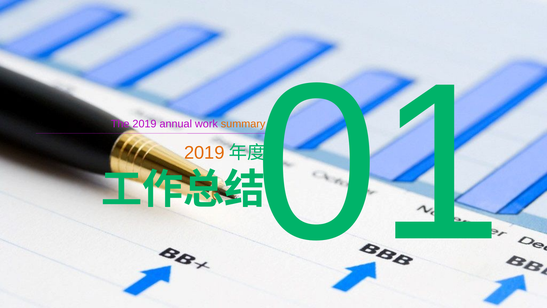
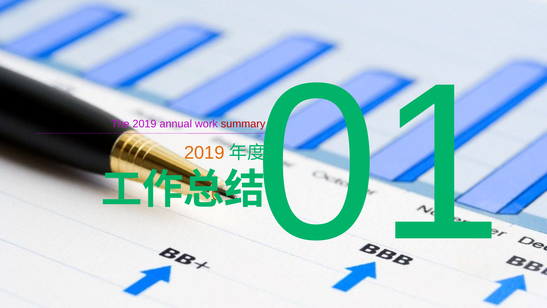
summary colour: orange -> red (243, 124)
